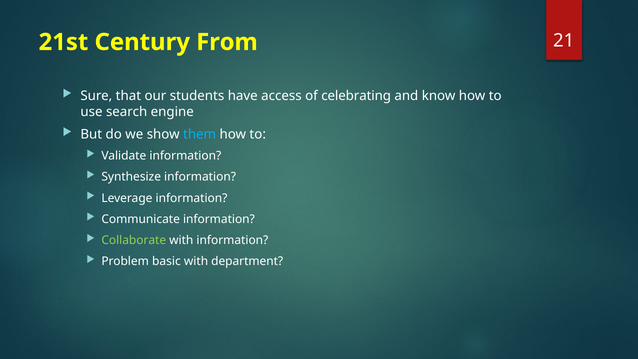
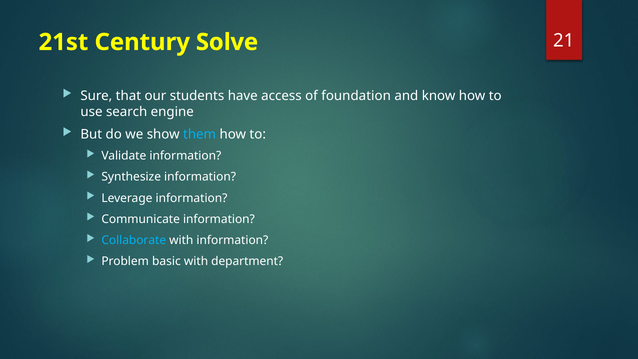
From: From -> Solve (227, 42)
celebrating: celebrating -> foundation (356, 96)
Collaborate colour: light green -> light blue (134, 240)
